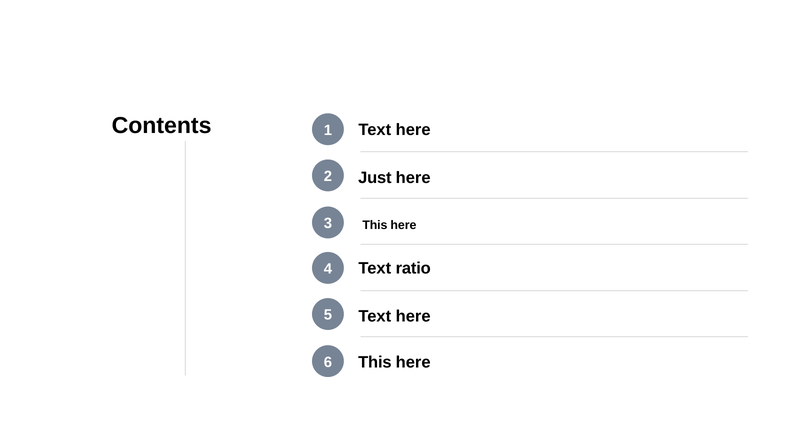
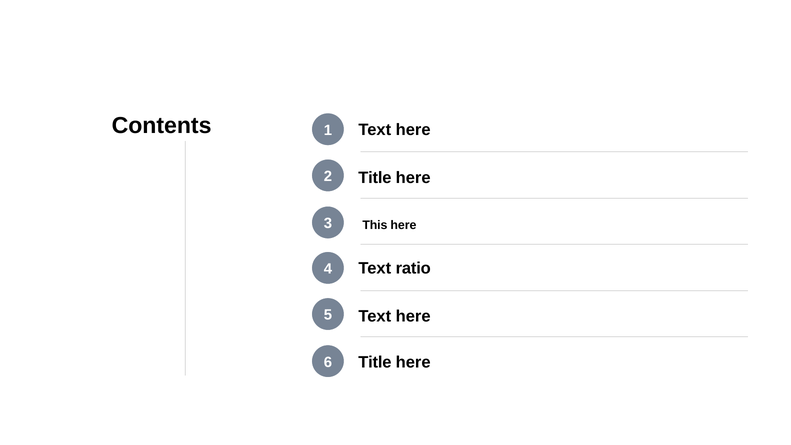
Just: Just -> Title (375, 178)
This: This -> Title (375, 362)
